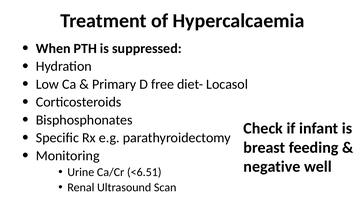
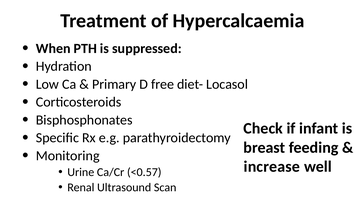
negative: negative -> increase (272, 167)
<6.51: <6.51 -> <0.57 (144, 173)
